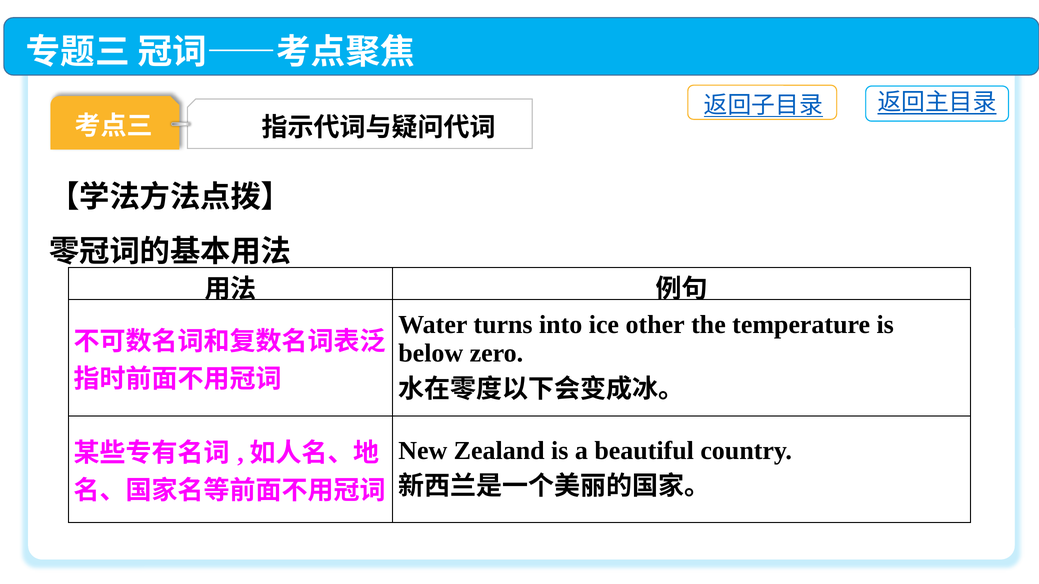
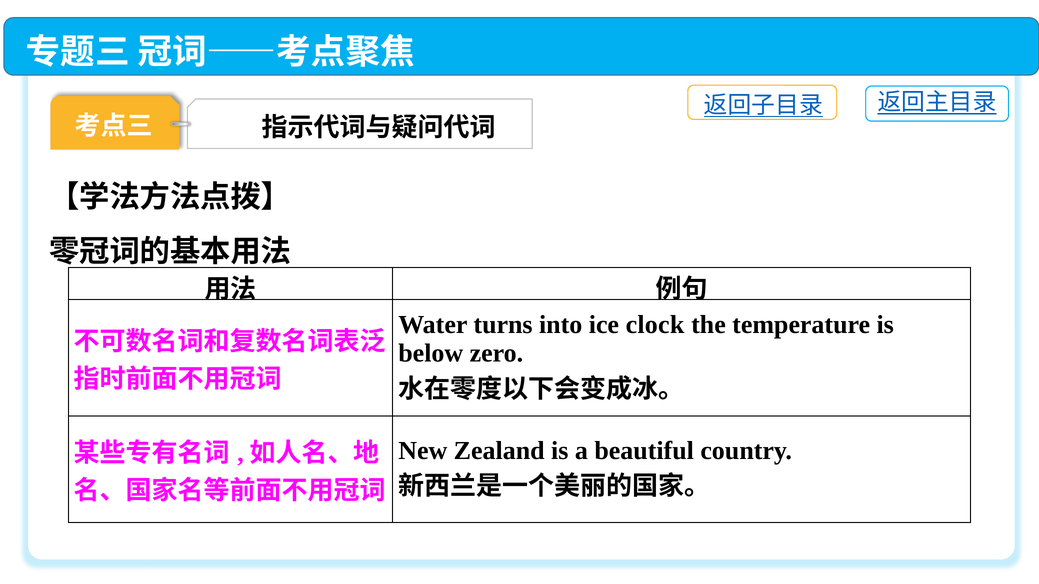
other: other -> clock (655, 325)
